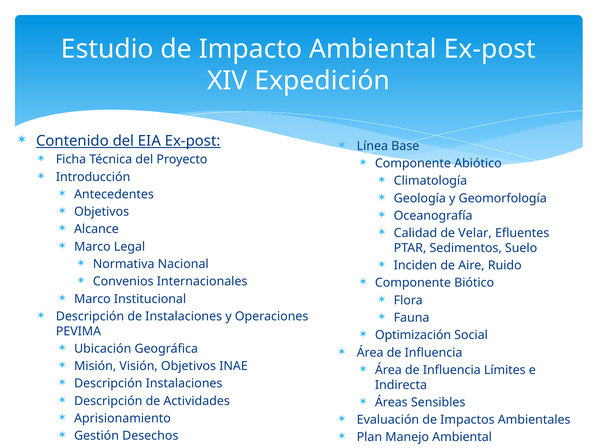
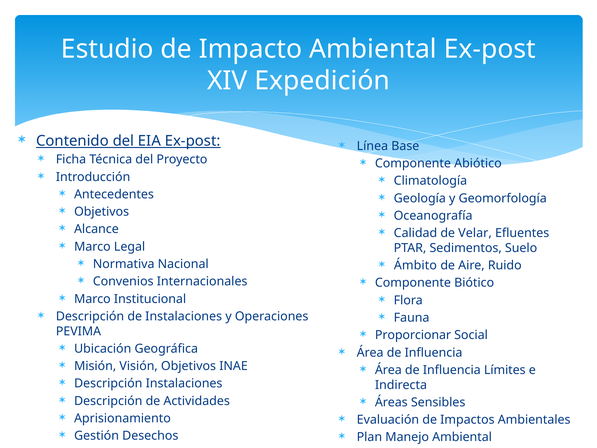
Inciden: Inciden -> Ámbito (415, 265)
Optimización: Optimización -> Proporcionar (413, 335)
